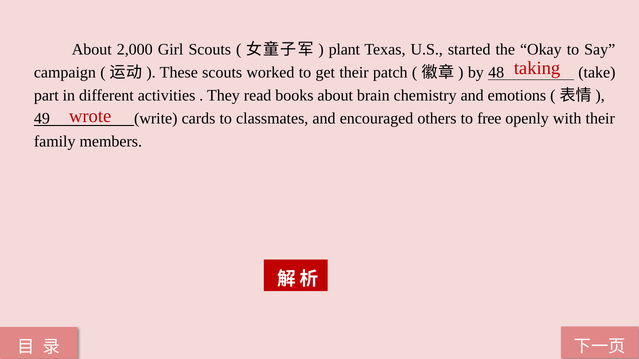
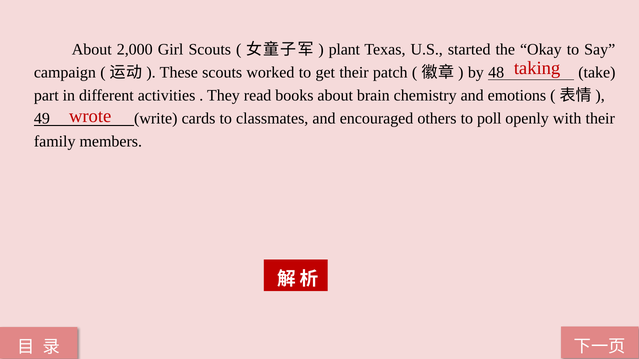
free: free -> poll (489, 119)
